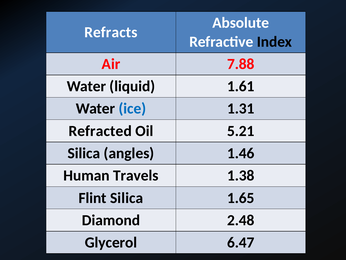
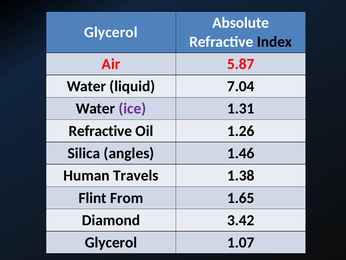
Refracts: Refracts -> Glycerol (111, 32)
7.88: 7.88 -> 5.87 (241, 64)
1.61: 1.61 -> 7.04 (241, 86)
ice colour: blue -> purple (132, 108)
Refracted: Refracted -> Refractive (100, 131)
5.21: 5.21 -> 1.26 (241, 131)
Flint Silica: Silica -> From (127, 198)
2.48: 2.48 -> 3.42 (241, 220)
6.47: 6.47 -> 1.07 (241, 242)
